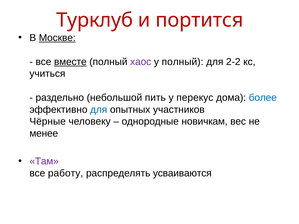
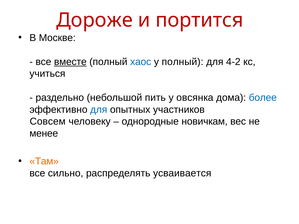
Турклуб: Турклуб -> Дороже (95, 20)
Москве underline: present -> none (57, 38)
хаос colour: purple -> blue (141, 62)
2-2: 2-2 -> 4-2 (233, 62)
перекус: перекус -> овсянка (195, 98)
Чёрные: Чёрные -> Совсем (48, 122)
Там colour: purple -> orange (44, 161)
работу: работу -> сильно (66, 173)
усваиваются: усваиваются -> усваивается (182, 173)
